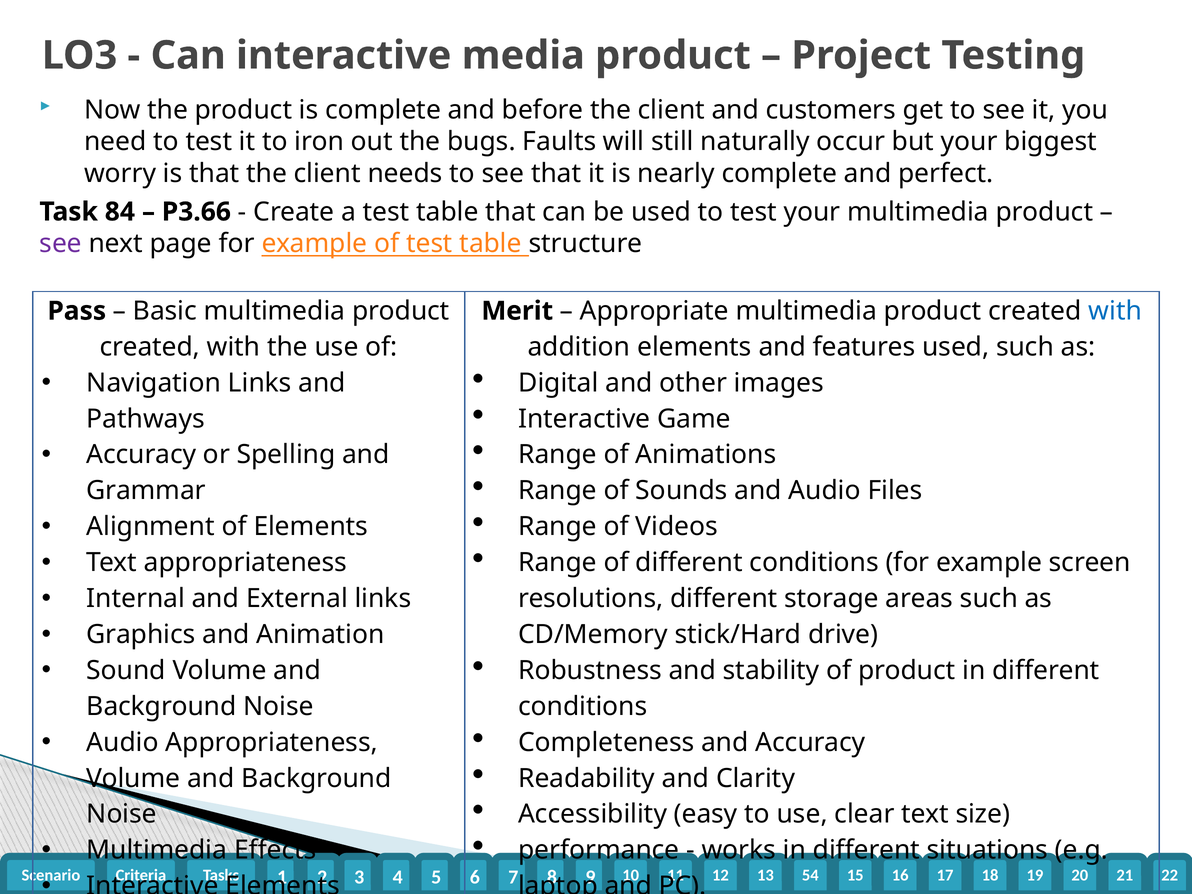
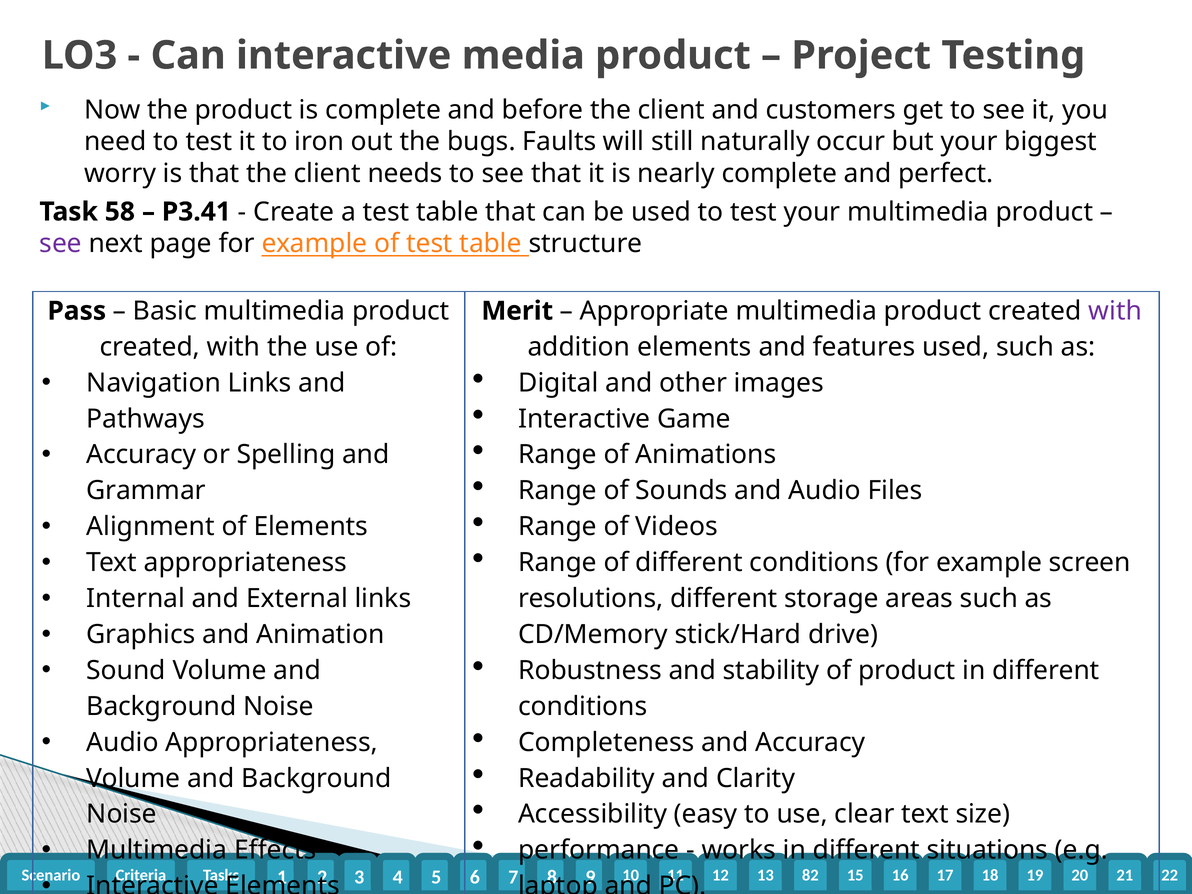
84: 84 -> 58 (120, 212)
P3.66: P3.66 -> P3.41 (196, 212)
with colour: blue -> purple (1115, 311)
54: 54 -> 82 (810, 875)
